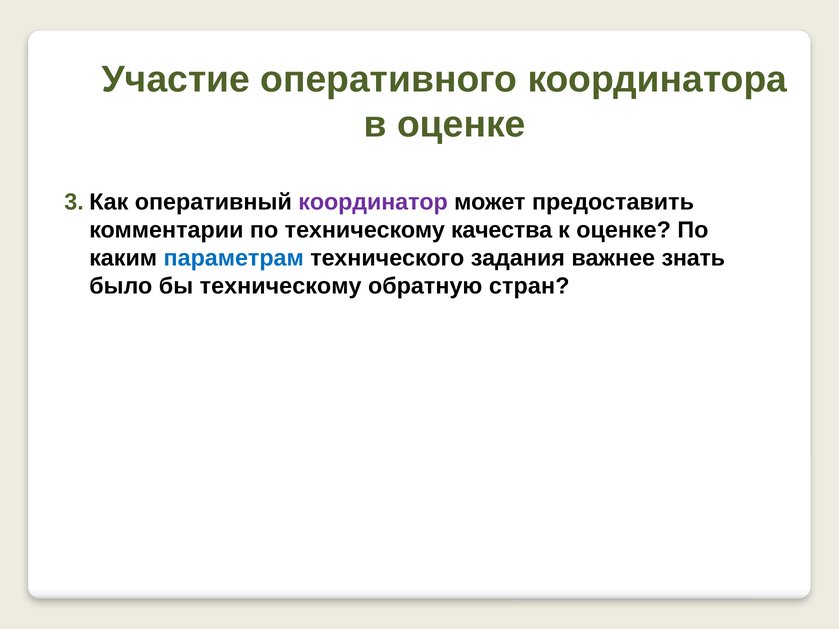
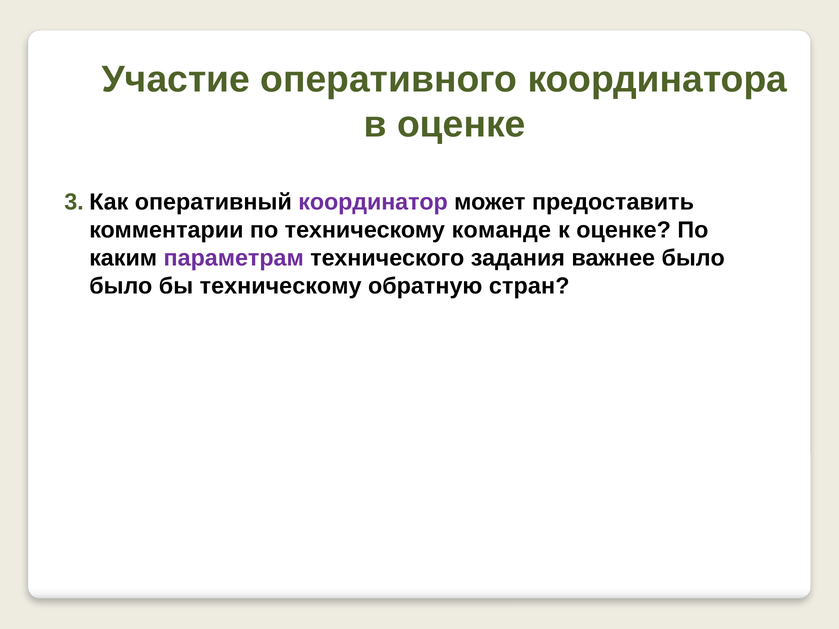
качества: качества -> команде (501, 230)
параметрам colour: blue -> purple (234, 258)
важнее знать: знать -> было (693, 258)
